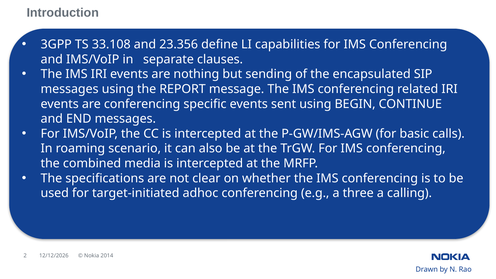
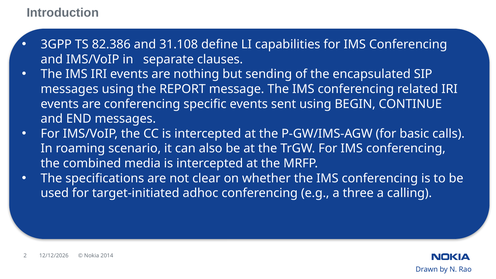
33.108: 33.108 -> 82.386 (111, 44)
23.356: 23.356 -> 31.108 (179, 44)
